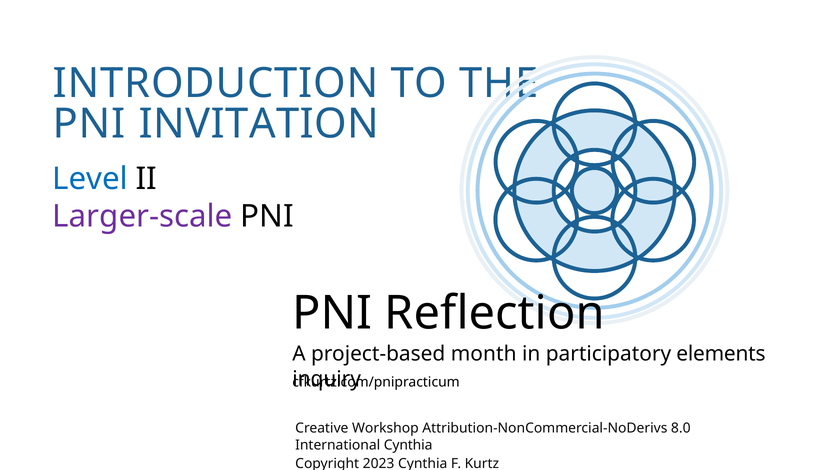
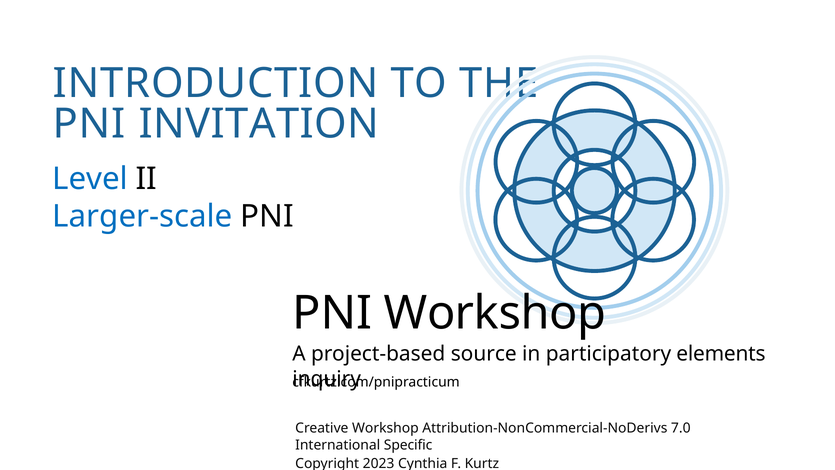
Larger-scale colour: purple -> blue (142, 216)
PNI Reflection: Reflection -> Workshop (495, 313)
month: month -> source (484, 354)
8.0: 8.0 -> 7.0 (681, 428)
International Cynthia: Cynthia -> Specific (408, 445)
